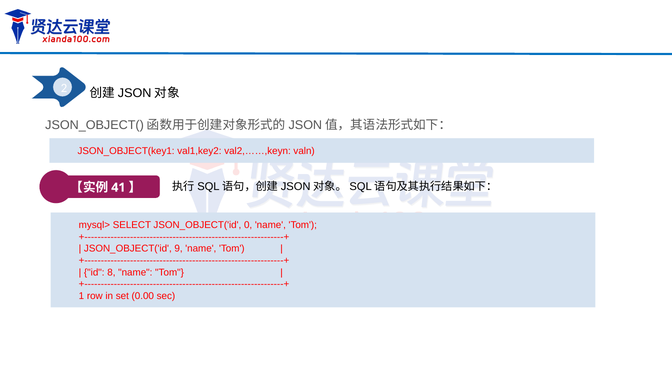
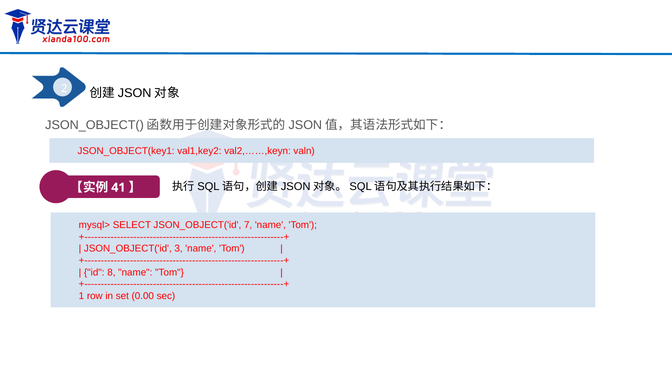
0: 0 -> 7 (248, 225)
9: 9 -> 3 (179, 249)
